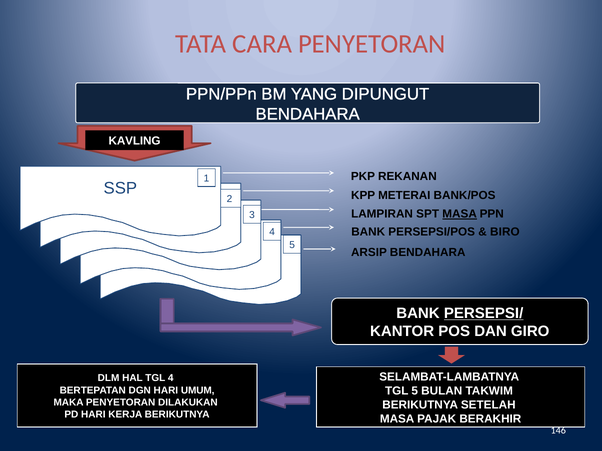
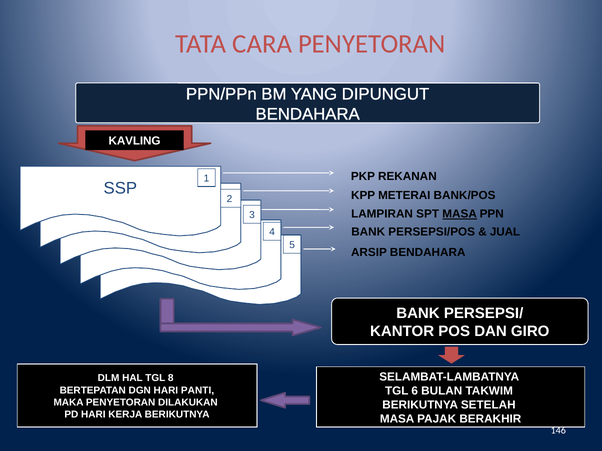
BIRO: BIRO -> JUAL (505, 232)
PERSEPSI/ underline: present -> none (484, 314)
TGL 4: 4 -> 8 (171, 379)
TGL 5: 5 -> 6 (415, 391)
UMUM: UMUM -> PANTI (198, 391)
